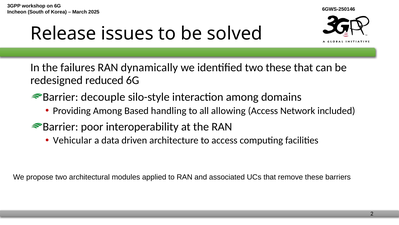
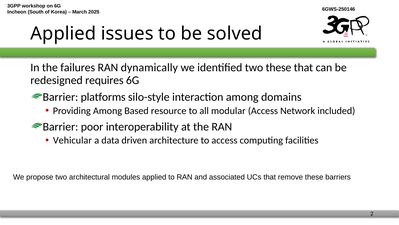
Release: Release -> Applied (63, 34)
reduced: reduced -> requires (104, 80)
decouple: decouple -> platforms (103, 97)
handling: handling -> resource (169, 111)
allowing: allowing -> modular (228, 111)
